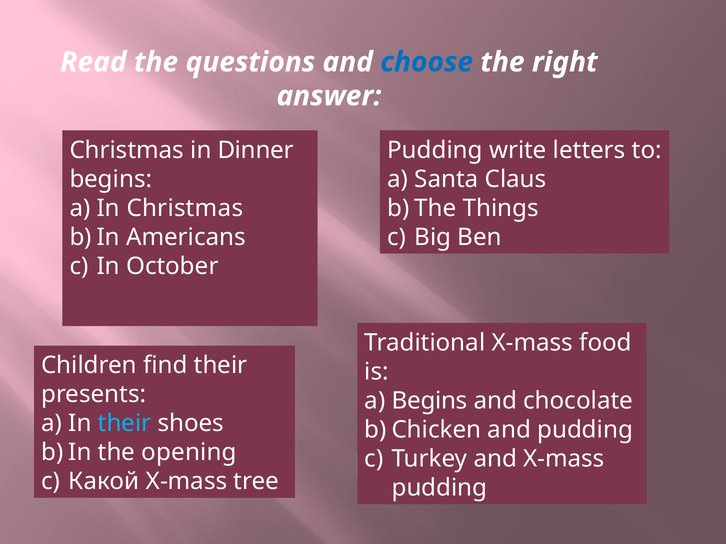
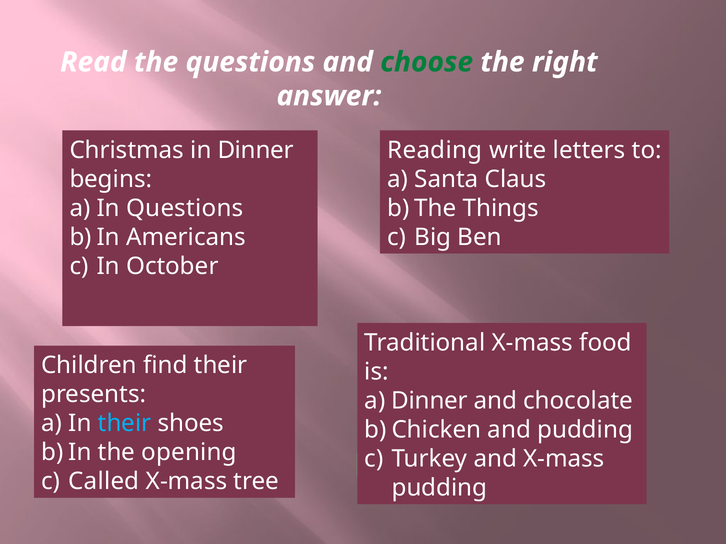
choose colour: blue -> green (427, 62)
Pudding: Pudding -> Reading (435, 150)
In Christmas: Christmas -> Questions (185, 208)
Begins: Begins -> Dinner (430, 401)
Какой: Какой -> Called (104, 482)
